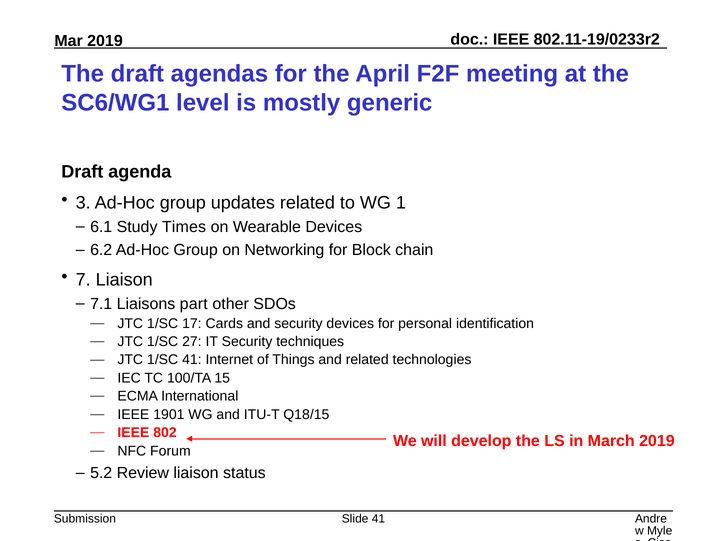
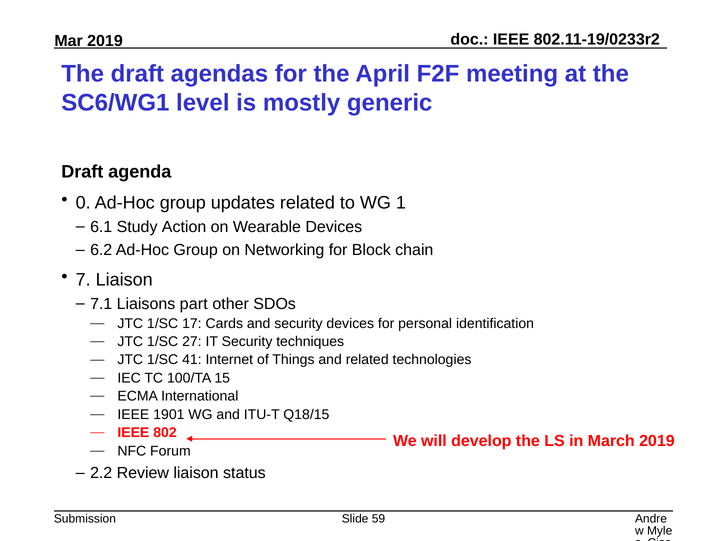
3: 3 -> 0 (83, 203)
Times: Times -> Action (184, 227)
5.2: 5.2 -> 2.2 (101, 473)
Slide 41: 41 -> 59 (379, 519)
